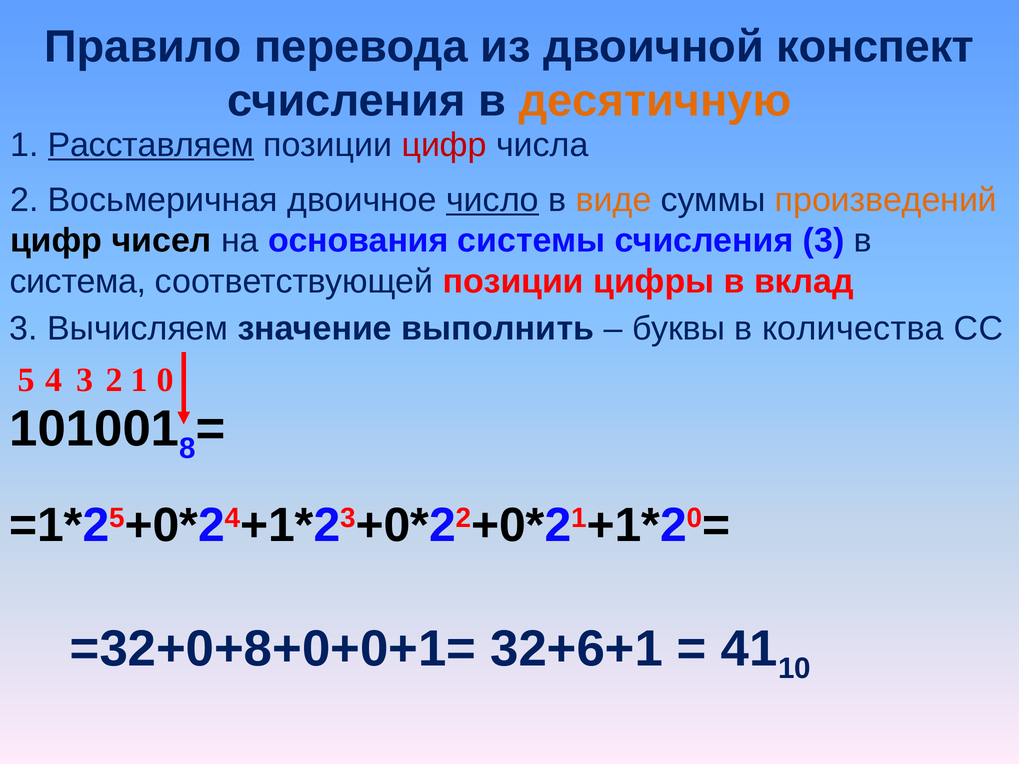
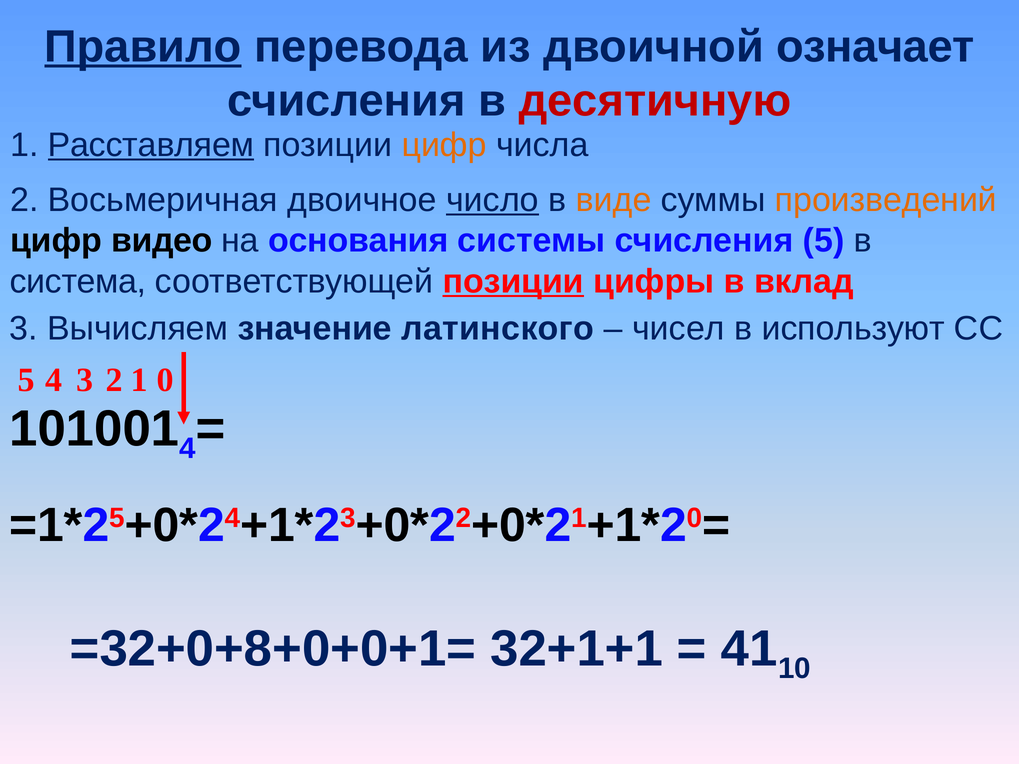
Правило underline: none -> present (143, 47)
конспект: конспект -> означает (875, 47)
десятичную colour: orange -> red (655, 101)
цифр colour: red -> orange (444, 145)
чисел: чисел -> видео (162, 241)
счисления 3: 3 -> 5 (824, 241)
позиции underline: none -> present (513, 281)
выполнить: выполнить -> латинского (498, 329)
буквы: буквы -> чисел (678, 329)
количества: количества -> используют (853, 329)
8: 8 -> 4 (188, 449)
32+6+1: 32+6+1 -> 32+1+1 (577, 649)
